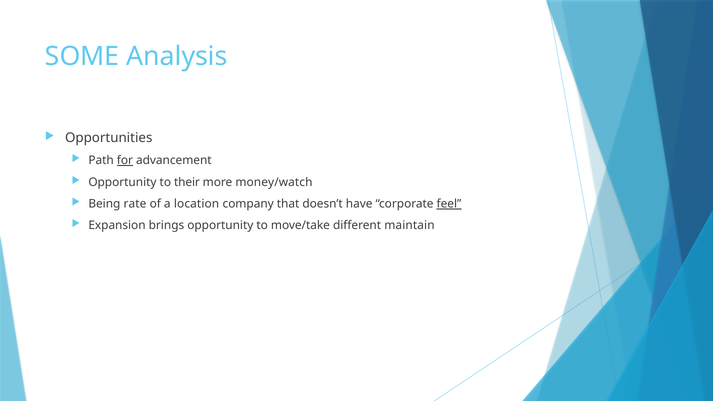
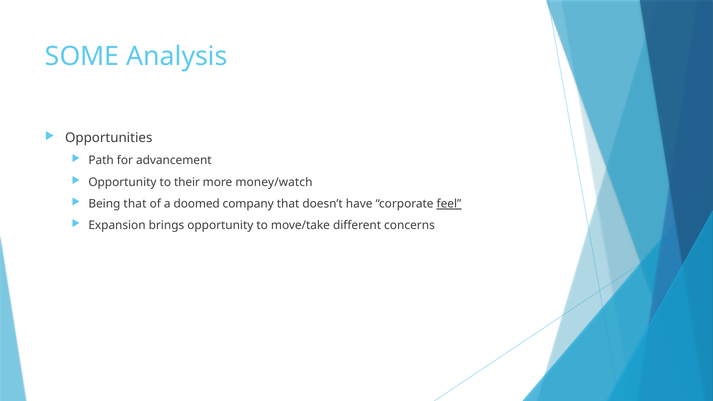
for underline: present -> none (125, 160)
Being rate: rate -> that (135, 204)
location: location -> doomed (197, 204)
maintain: maintain -> concerns (409, 226)
